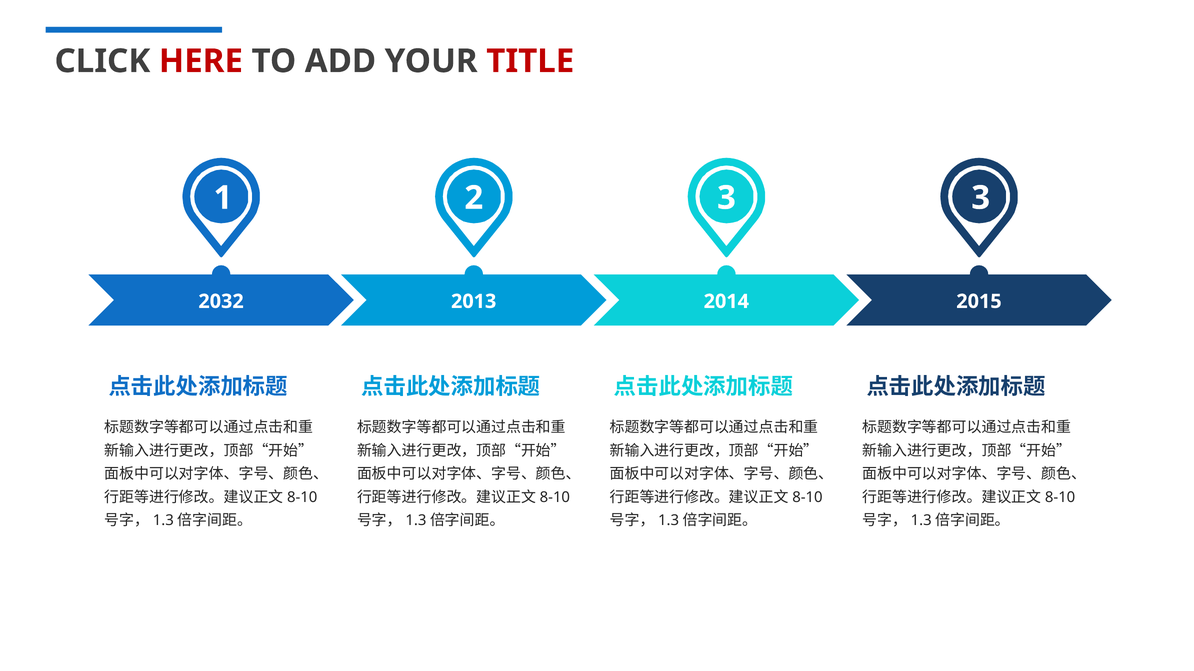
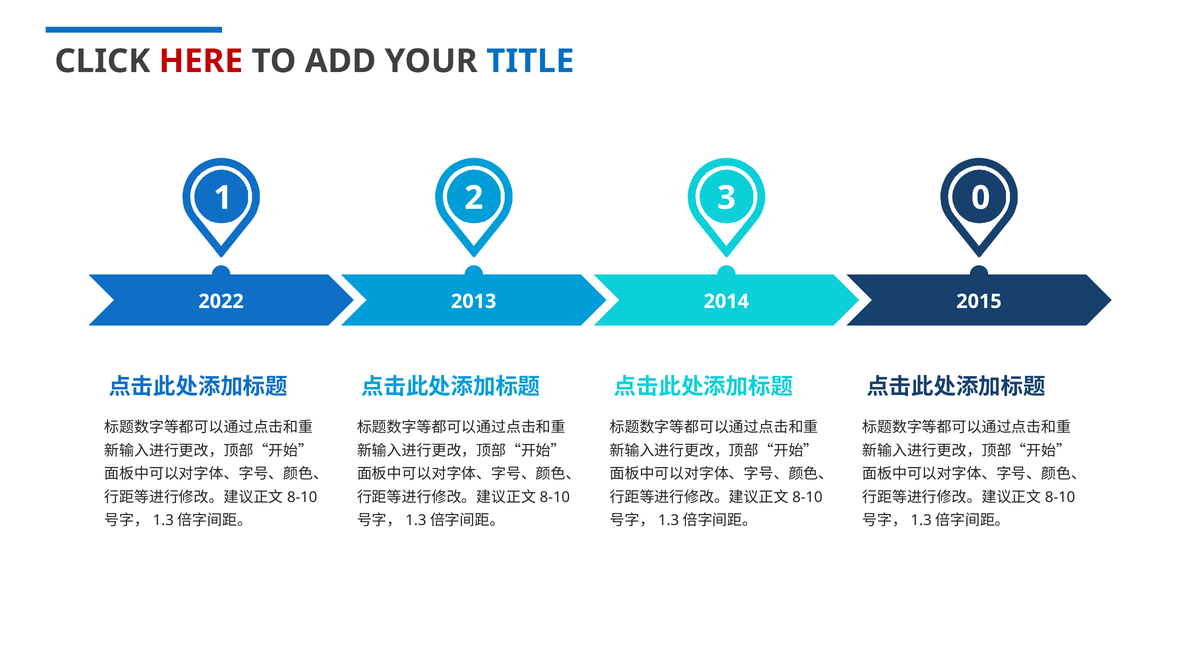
TITLE colour: red -> blue (530, 61)
3 3: 3 -> 0 (981, 198)
2032: 2032 -> 2022 (221, 302)
